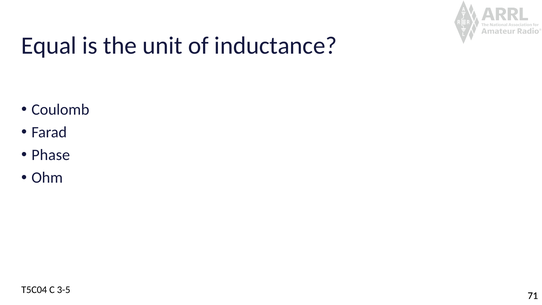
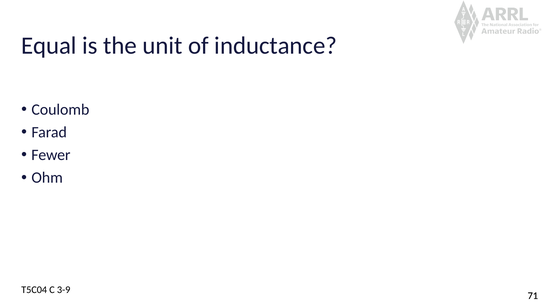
Phase: Phase -> Fewer (51, 155)
3-5: 3-5 -> 3-9 (64, 290)
